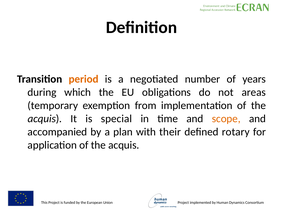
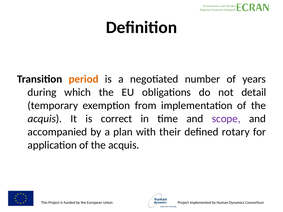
areas: areas -> detail (254, 92)
special: special -> correct (117, 119)
scope colour: orange -> purple (226, 119)
